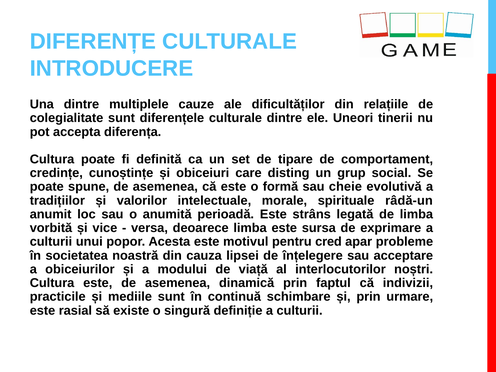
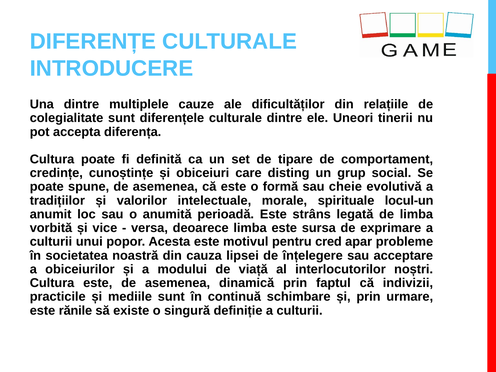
râdă-un: râdă-un -> locul-un (409, 201)
rasial: rasial -> rănile (75, 311)
